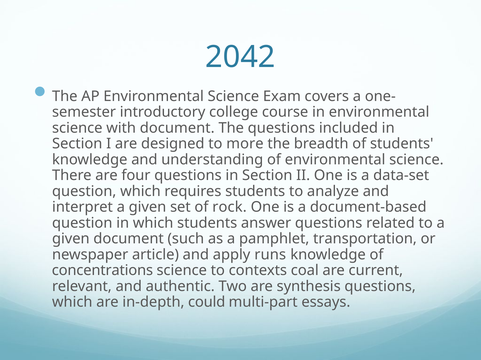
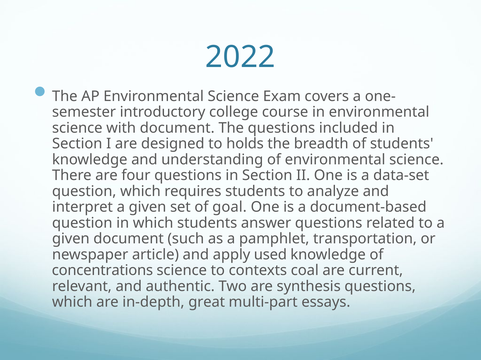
2042: 2042 -> 2022 (240, 57)
more: more -> holds (245, 144)
rock: rock -> goal (229, 208)
runs: runs -> used (270, 255)
could: could -> great (207, 303)
